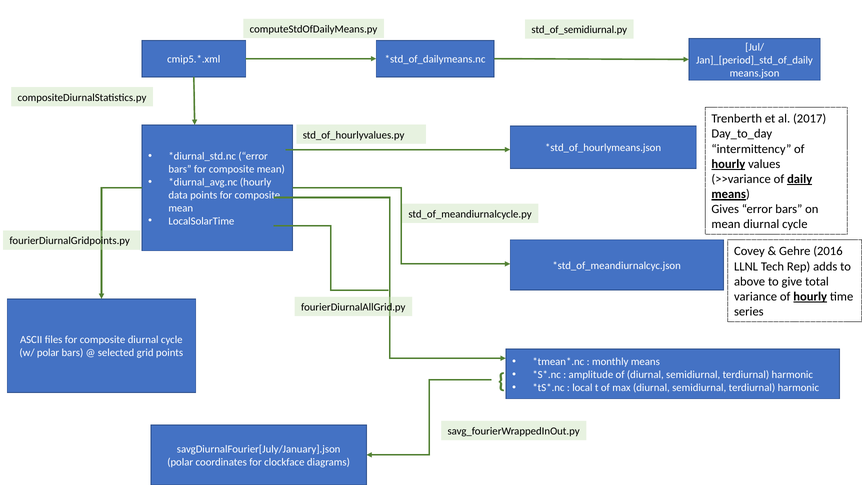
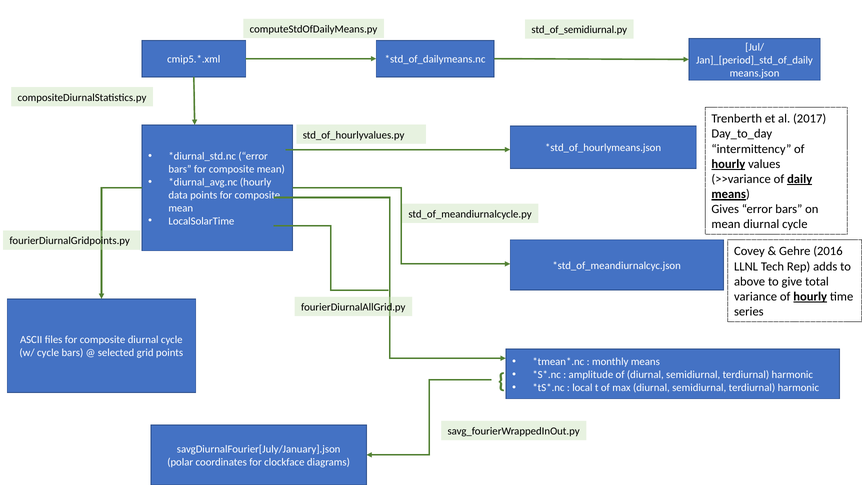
w/ polar: polar -> cycle (48, 353)
